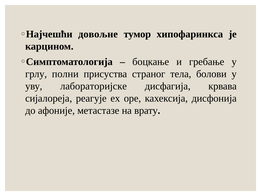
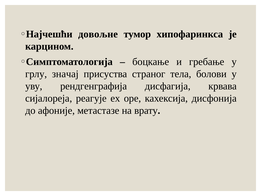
полни: полни -> значај (65, 74)
лабораторијске: лабораторијске -> рендгенграфија (94, 86)
